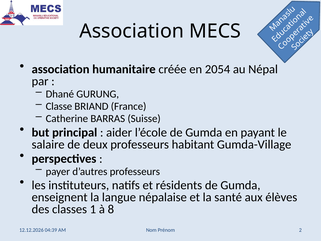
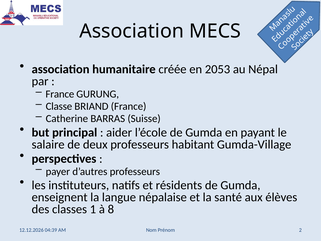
2054: 2054 -> 2053 (218, 69)
Dhané: Dhané -> France (60, 94)
